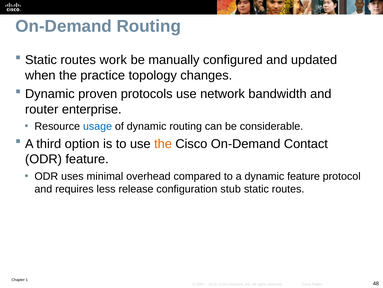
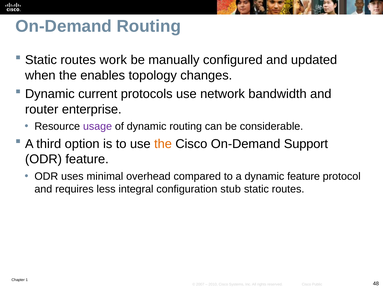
practice: practice -> enables (103, 75)
proven: proven -> current (98, 94)
usage colour: blue -> purple (98, 126)
Contact: Contact -> Support (306, 143)
release: release -> integral (136, 189)
